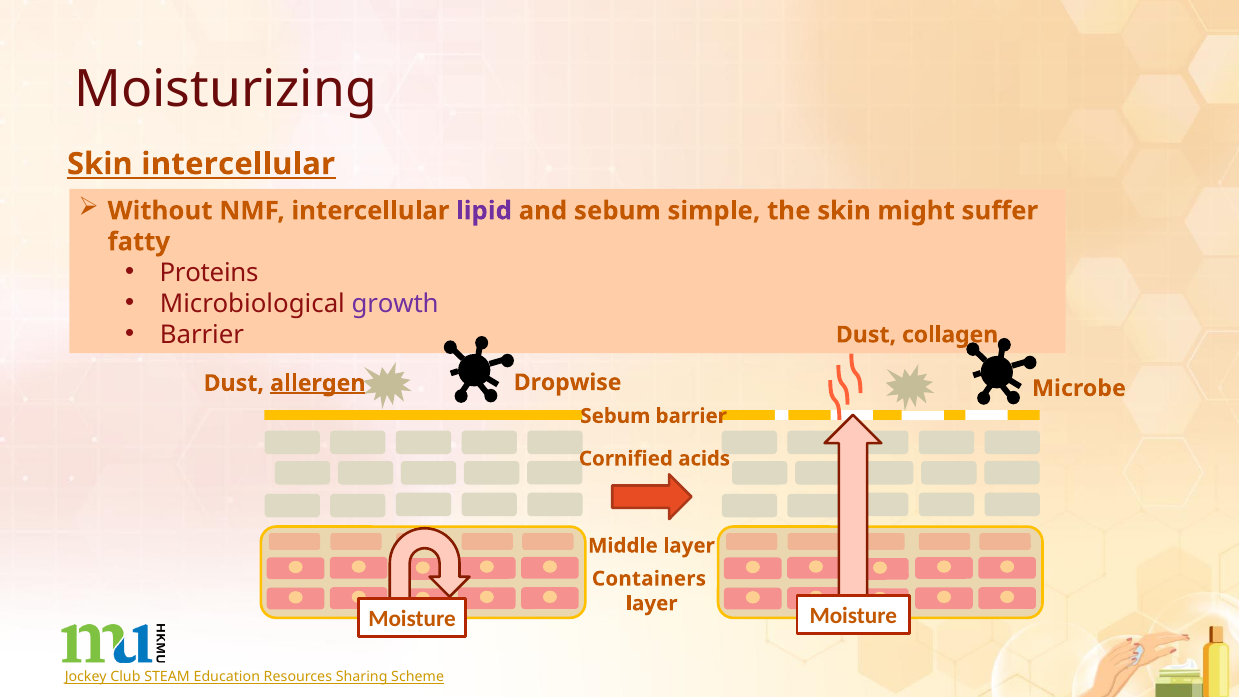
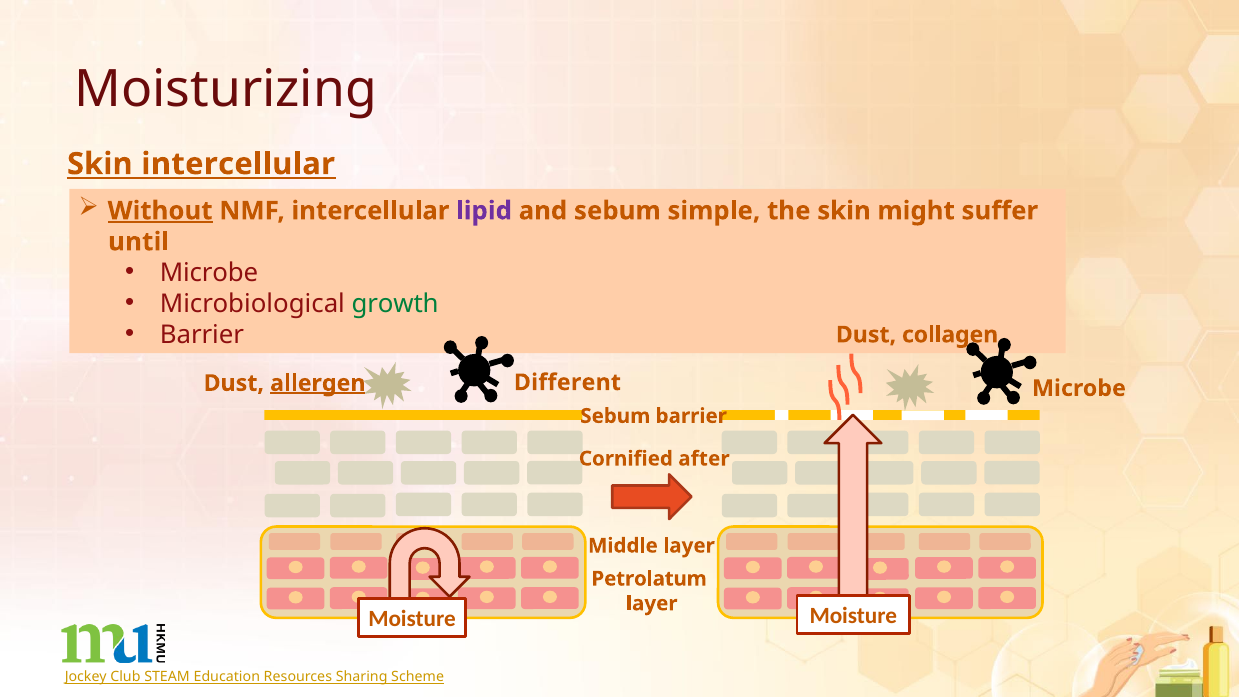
Without underline: none -> present (160, 211)
fatty: fatty -> until (139, 242)
Proteins: Proteins -> Microbe (209, 273)
growth colour: purple -> green (395, 304)
Dropwise: Dropwise -> Different (567, 382)
acids: acids -> after (704, 459)
Containers: Containers -> Petrolatum (649, 579)
